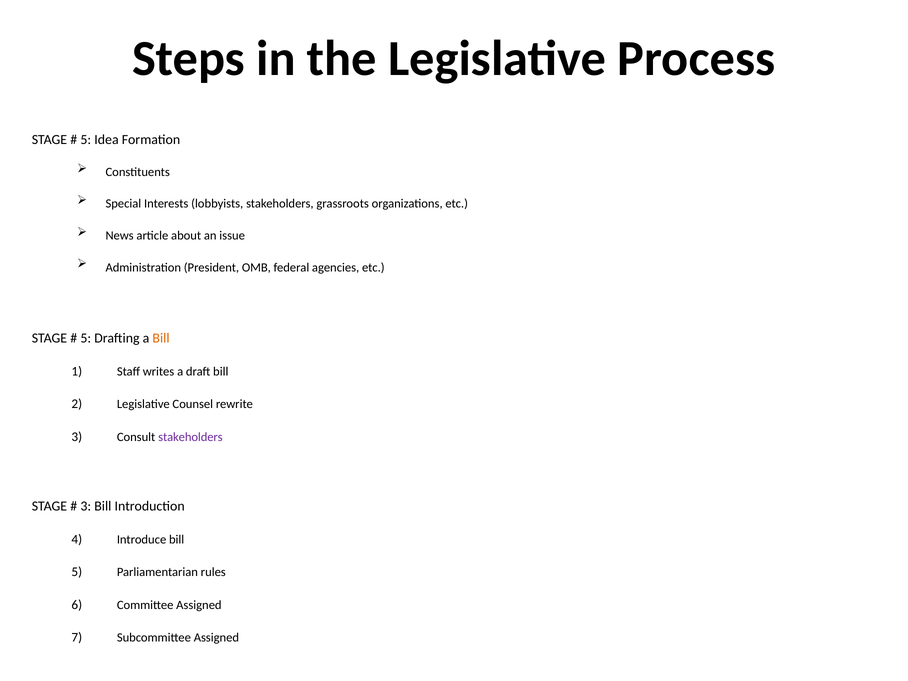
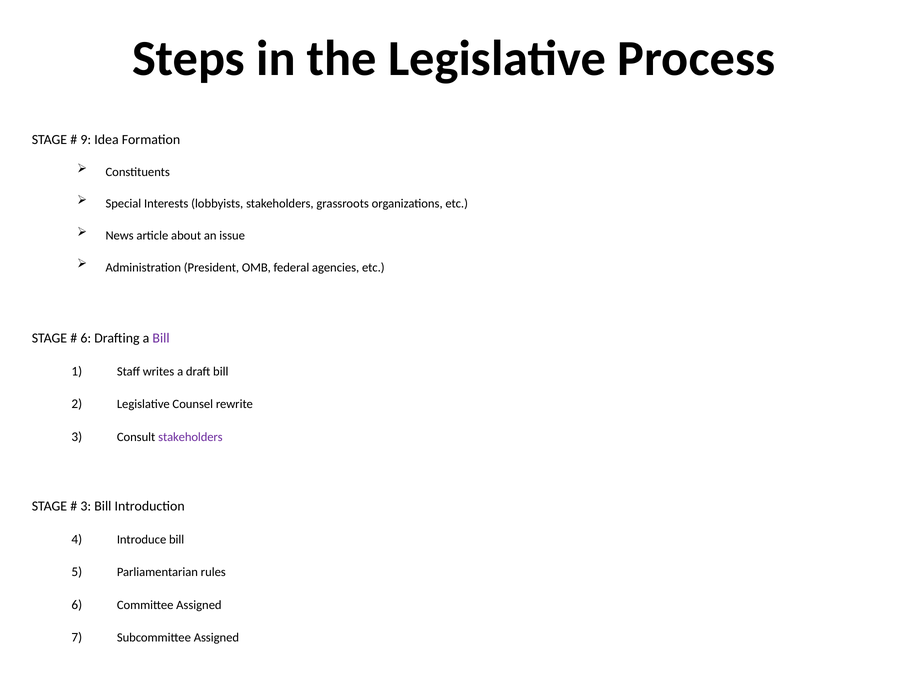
5: 5 -> 9 (86, 140)
5: 5 -> 6 (86, 338)
Bill colour: orange -> purple (161, 338)
